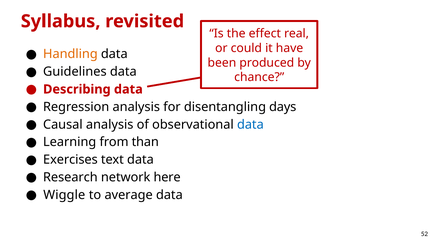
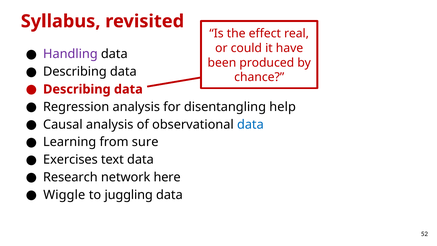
Handling colour: orange -> purple (70, 54)
Guidelines: Guidelines -> Describing (75, 72)
days: days -> help (283, 107)
than: than -> sure (145, 142)
average: average -> juggling (129, 195)
